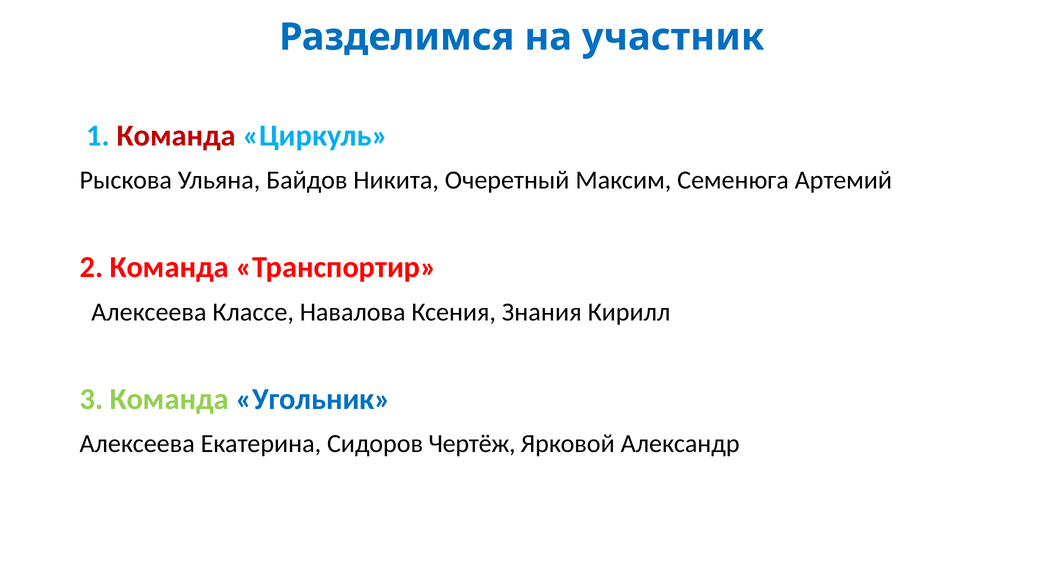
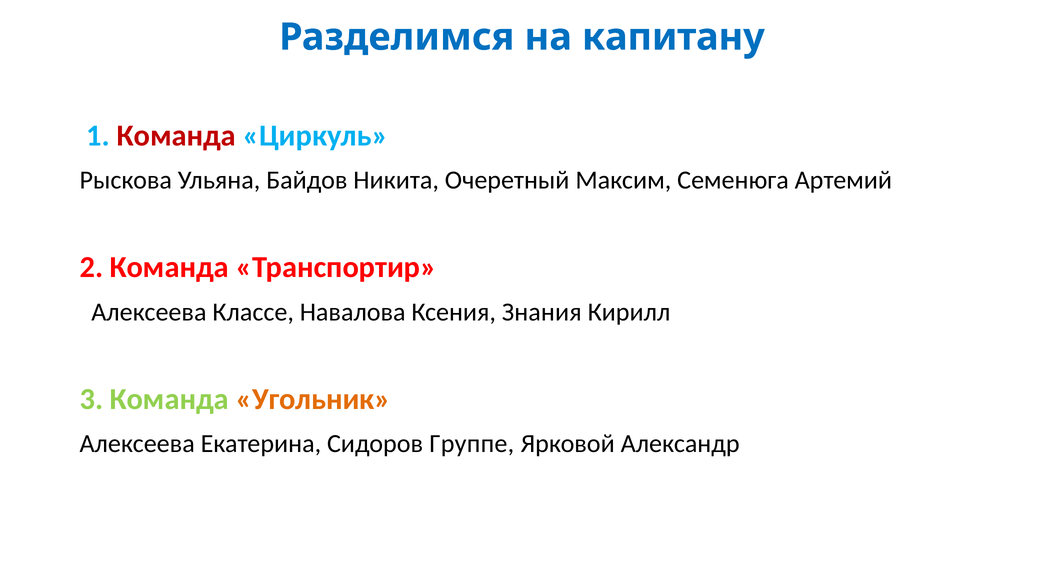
участник: участник -> капитану (673, 37)
Угольник colour: blue -> orange (313, 399)
Чертёж: Чертёж -> Группе (472, 444)
